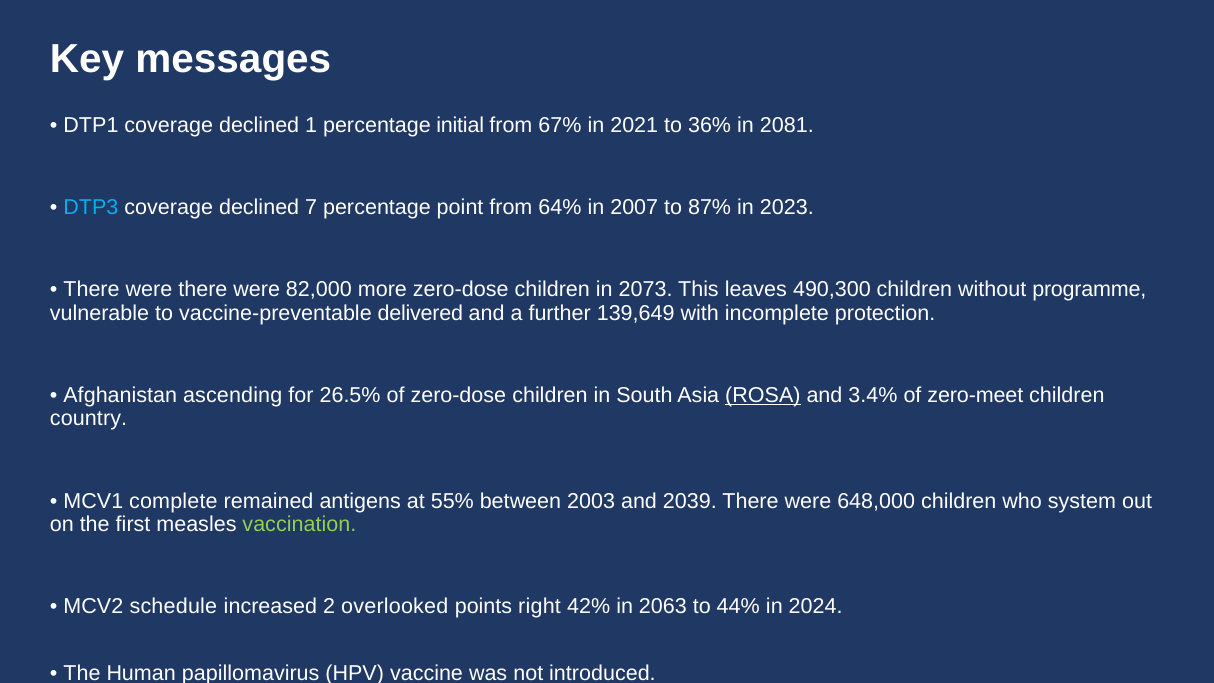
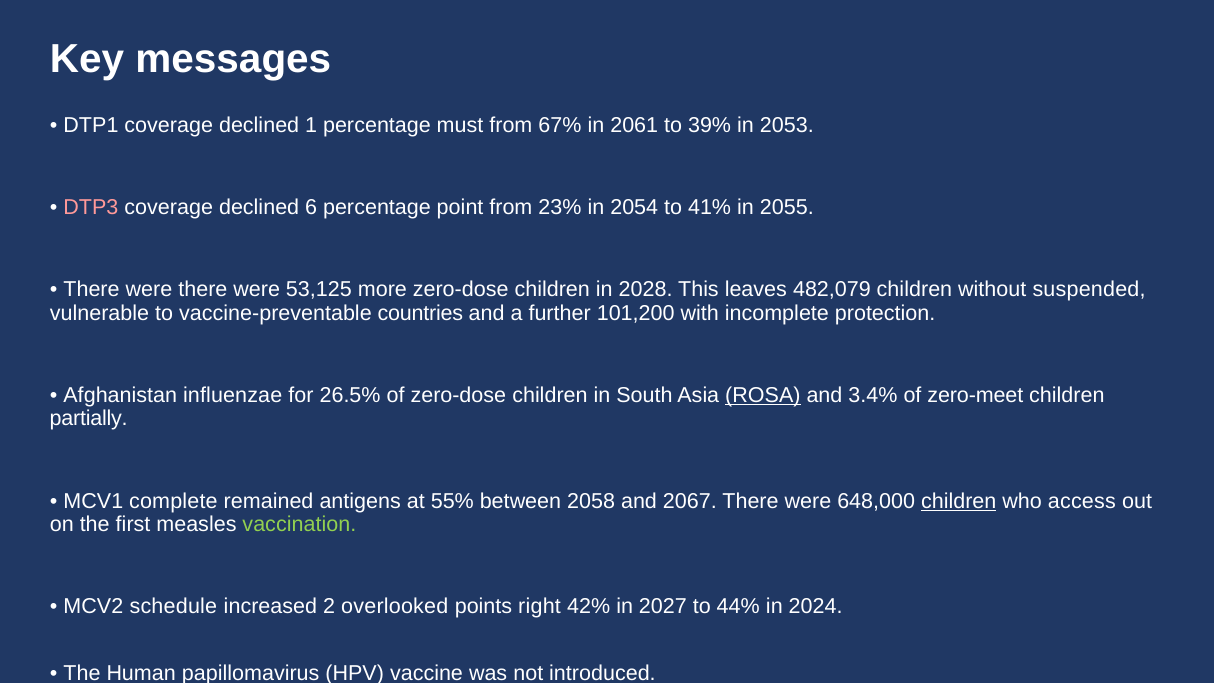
initial: initial -> must (460, 125)
2021: 2021 -> 2061 (634, 125)
36%: 36% -> 39% (710, 125)
2081: 2081 -> 2053 (787, 125)
DTP3 colour: light blue -> pink (91, 208)
7: 7 -> 6 (311, 208)
64%: 64% -> 23% (560, 208)
2007: 2007 -> 2054 (634, 208)
87%: 87% -> 41% (710, 208)
2023: 2023 -> 2055 (787, 208)
82,000: 82,000 -> 53,125 (319, 290)
2073: 2073 -> 2028 (646, 290)
490,300: 490,300 -> 482,079 (832, 290)
programme: programme -> suspended (1089, 290)
delivered: delivered -> countries (420, 313)
139,649: 139,649 -> 101,200 (636, 313)
ascending: ascending -> influenzae (233, 395)
country: country -> partially (89, 419)
2003: 2003 -> 2058 (591, 501)
2039: 2039 -> 2067 (690, 501)
children underline: none -> present (959, 501)
system: system -> access (1082, 501)
2063: 2063 -> 2027 (663, 606)
